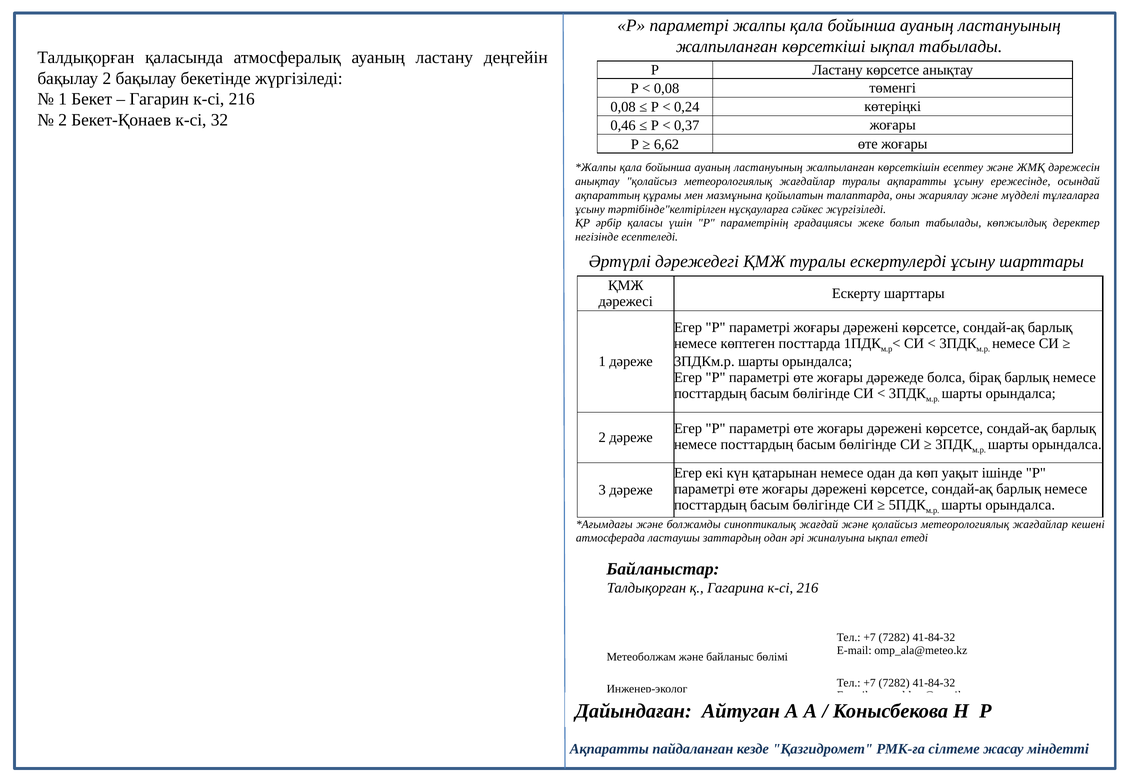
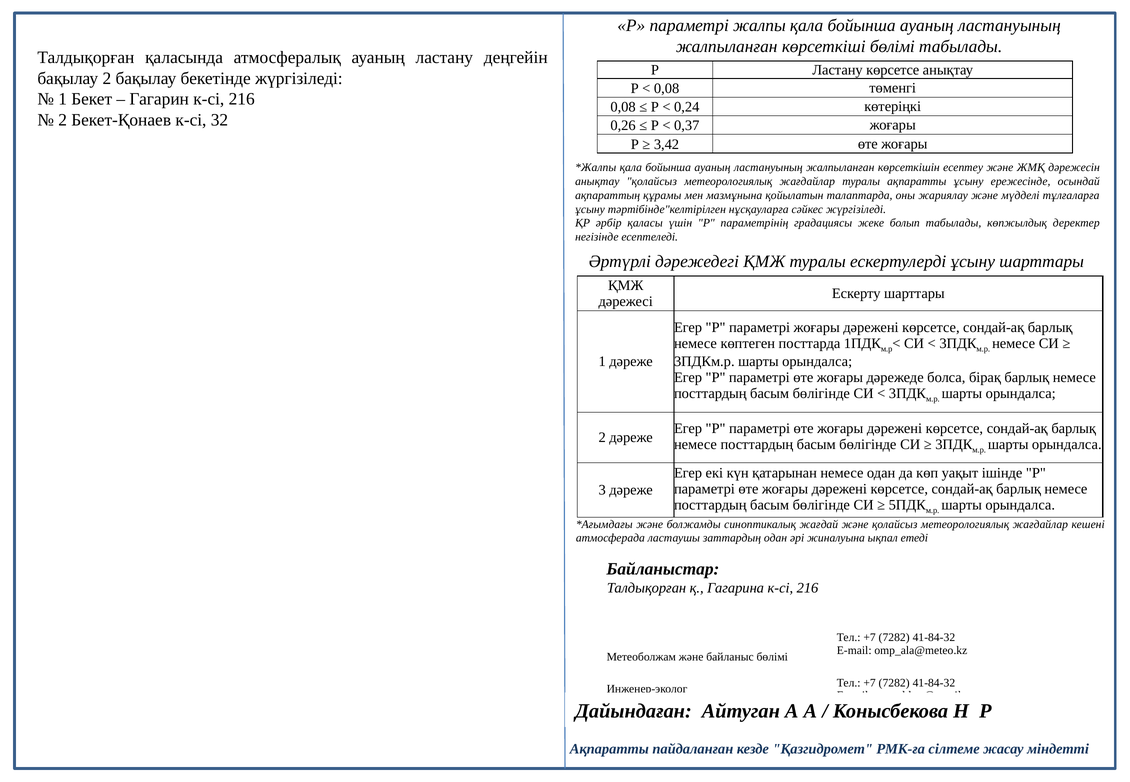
көрсеткіші ықпал: ықпал -> бөлімі (892, 46)
0,46: 0,46 -> 0,26 (623, 126)
6,62: 6,62 -> 3,42 (667, 144)
